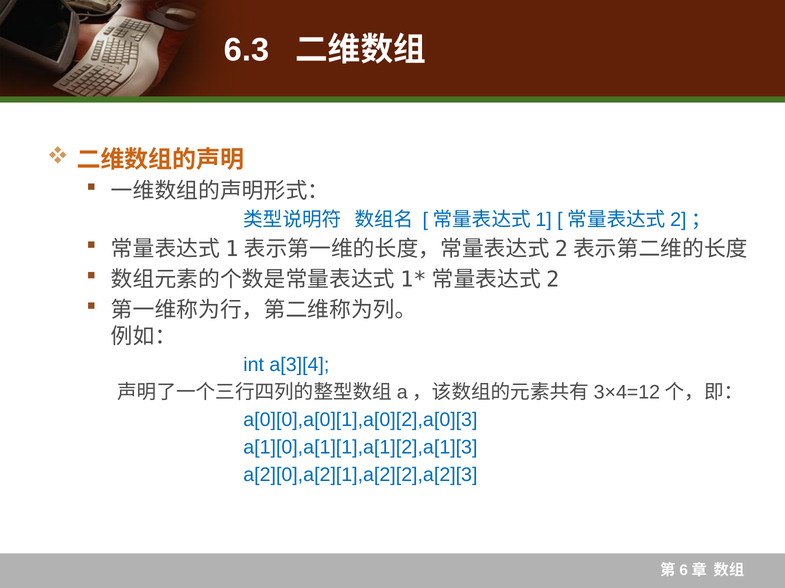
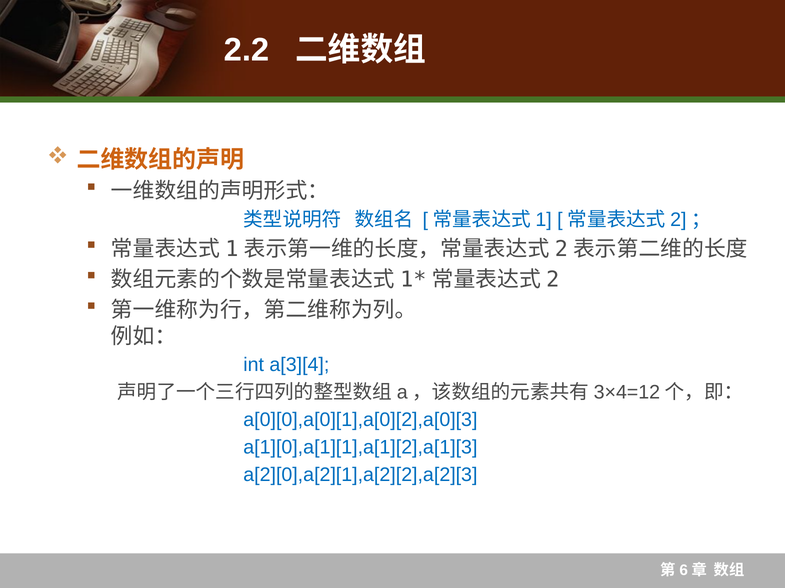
6.3: 6.3 -> 2.2 (246, 50)
